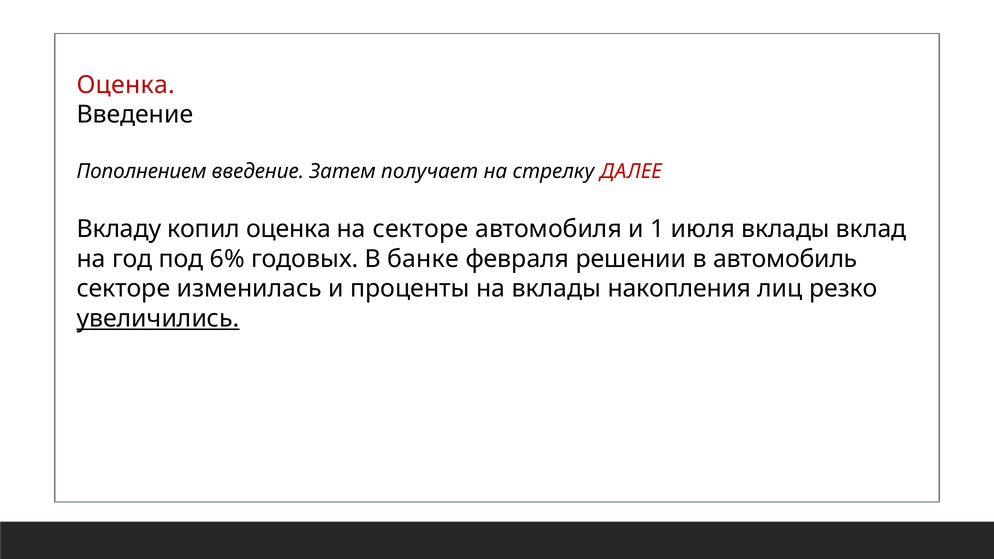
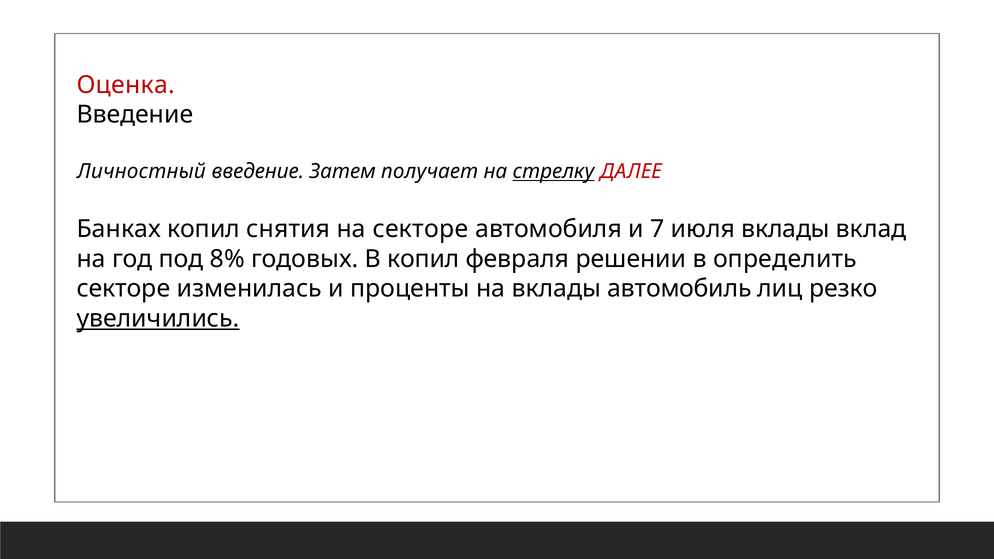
Пополнением: Пополнением -> Личностный (141, 172)
стрелку underline: none -> present (554, 172)
Вкладу: Вкладу -> Банках (119, 229)
копил оценка: оценка -> снятия (288, 229)
1: 1 -> 7 (657, 229)
6%: 6% -> 8% (227, 259)
В банке: банке -> копил (423, 259)
автомобиль: автомобиль -> определить (785, 259)
накопления: накопления -> автомобиль (679, 289)
